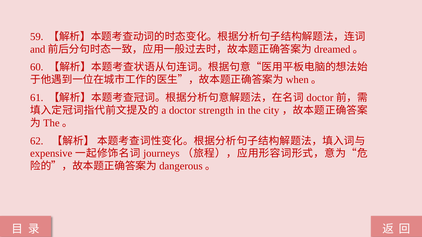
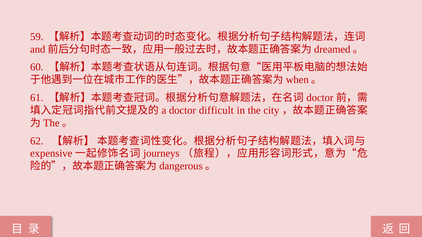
strength: strength -> difficult (216, 110)
